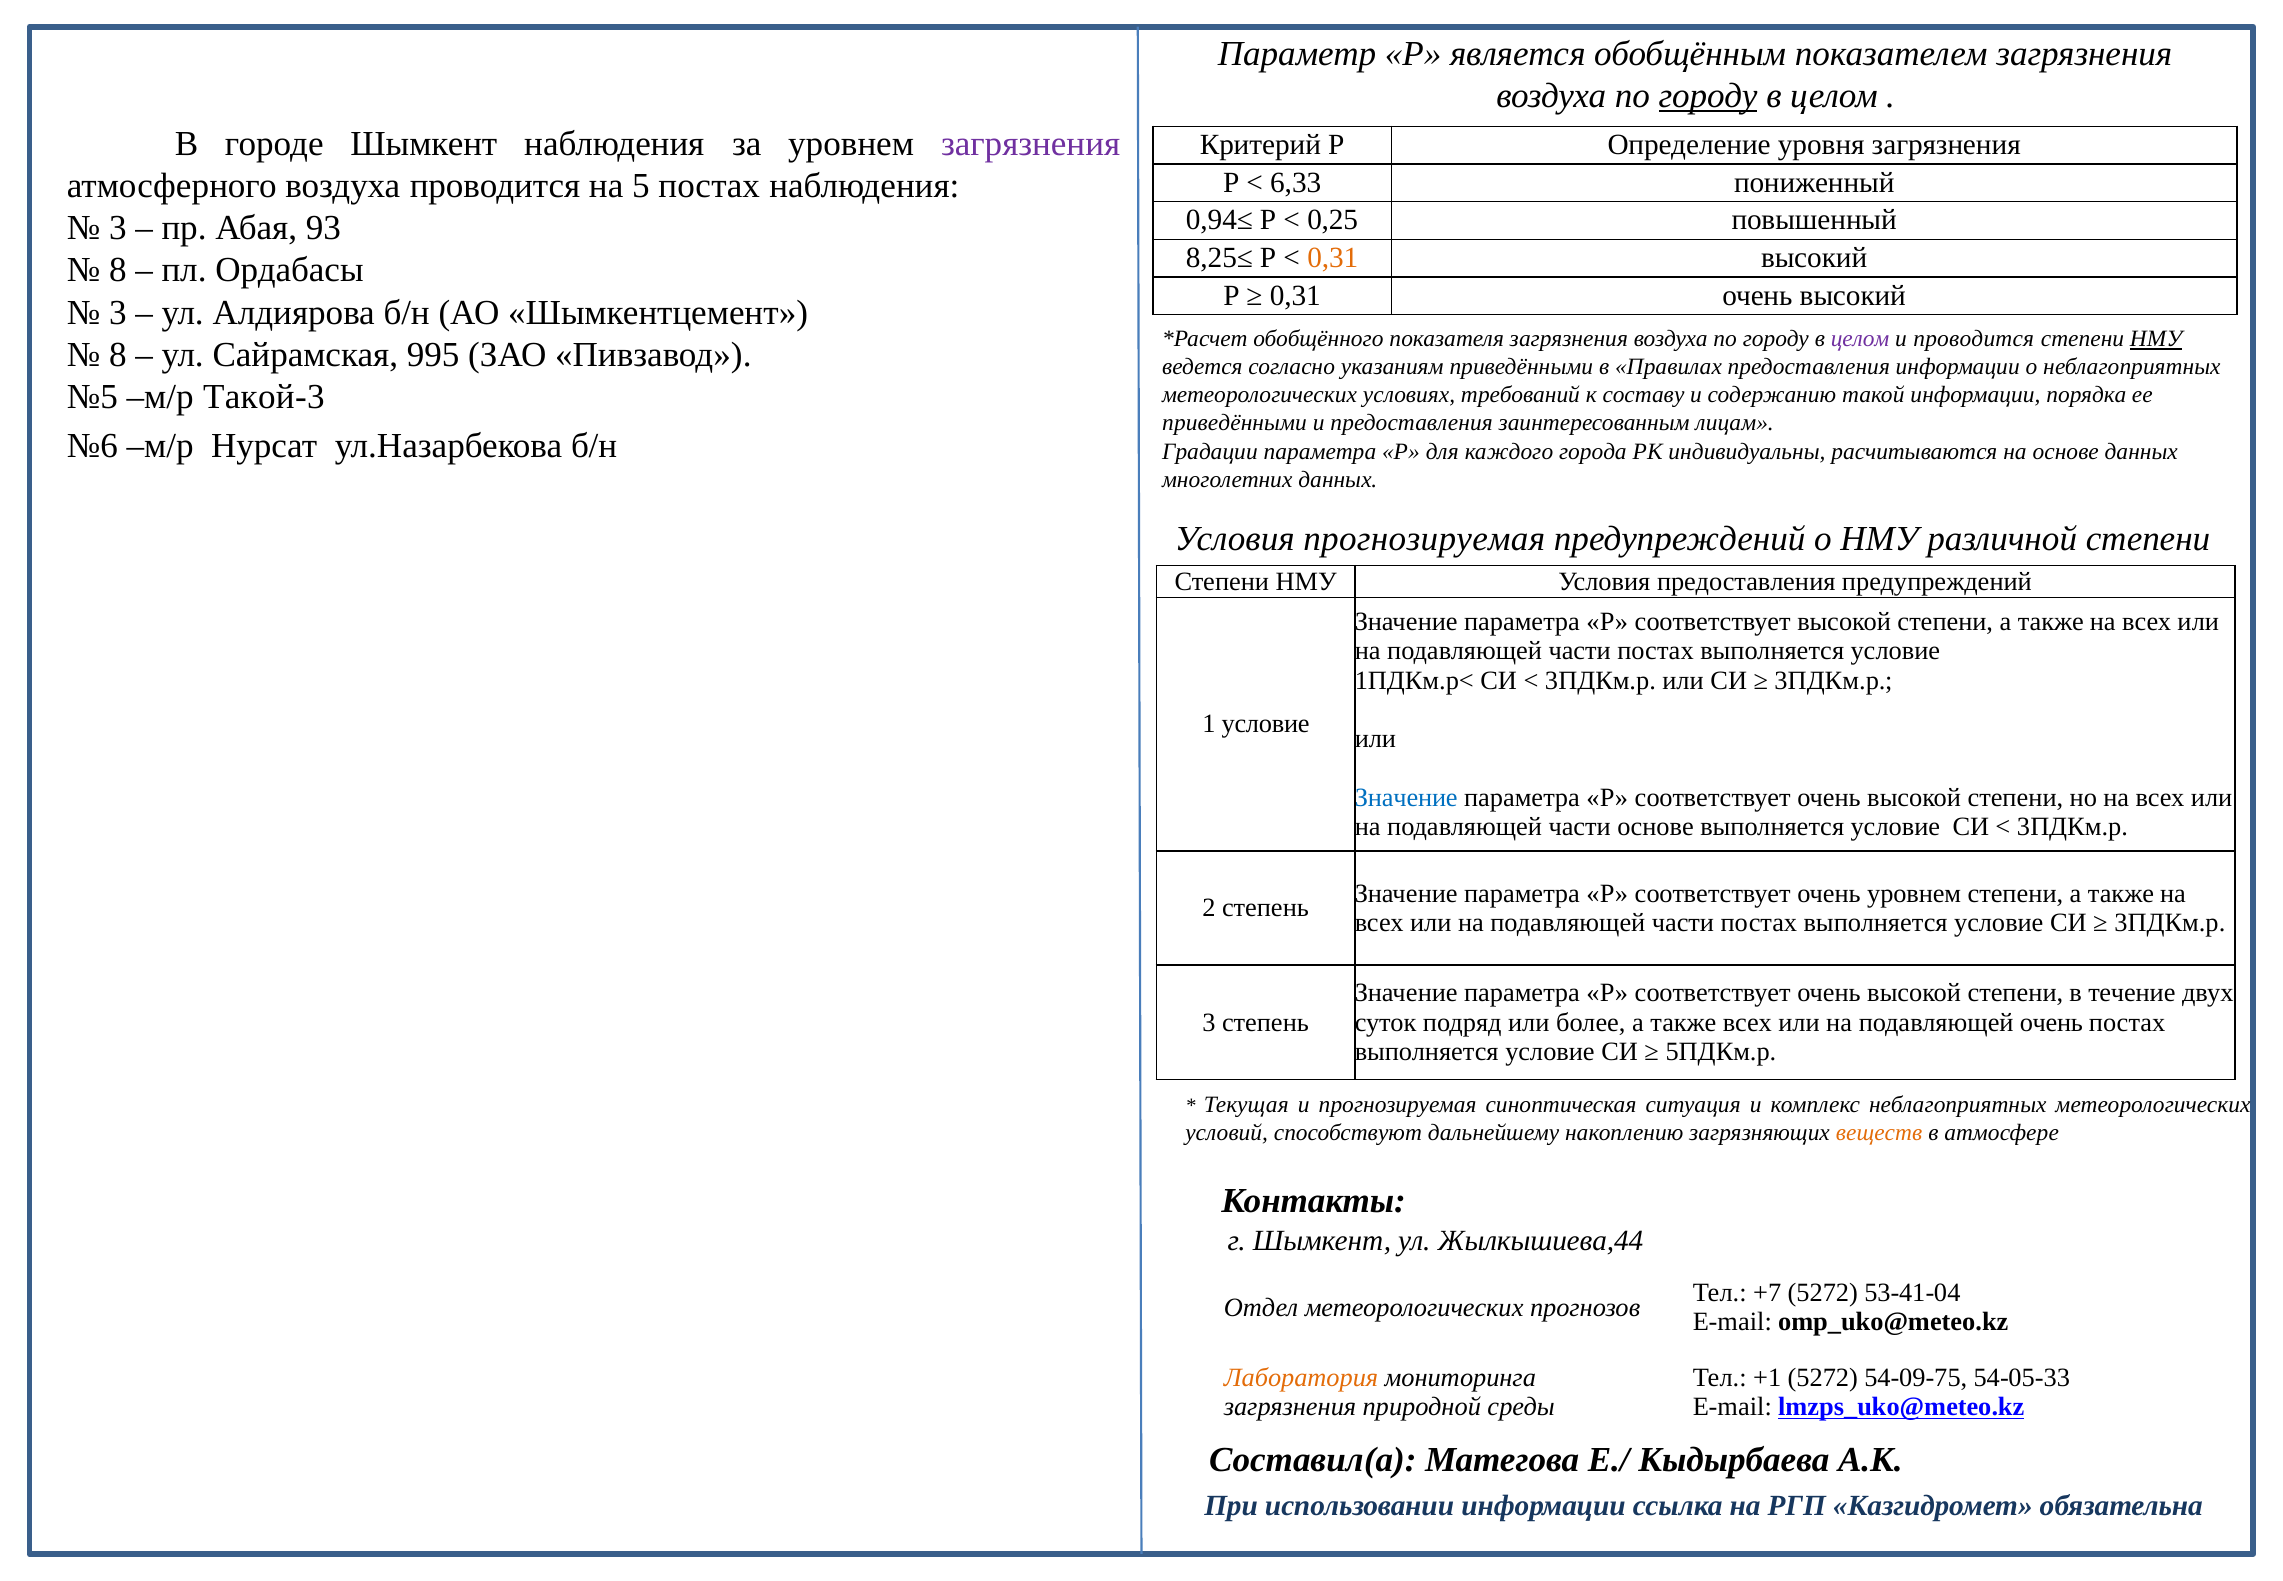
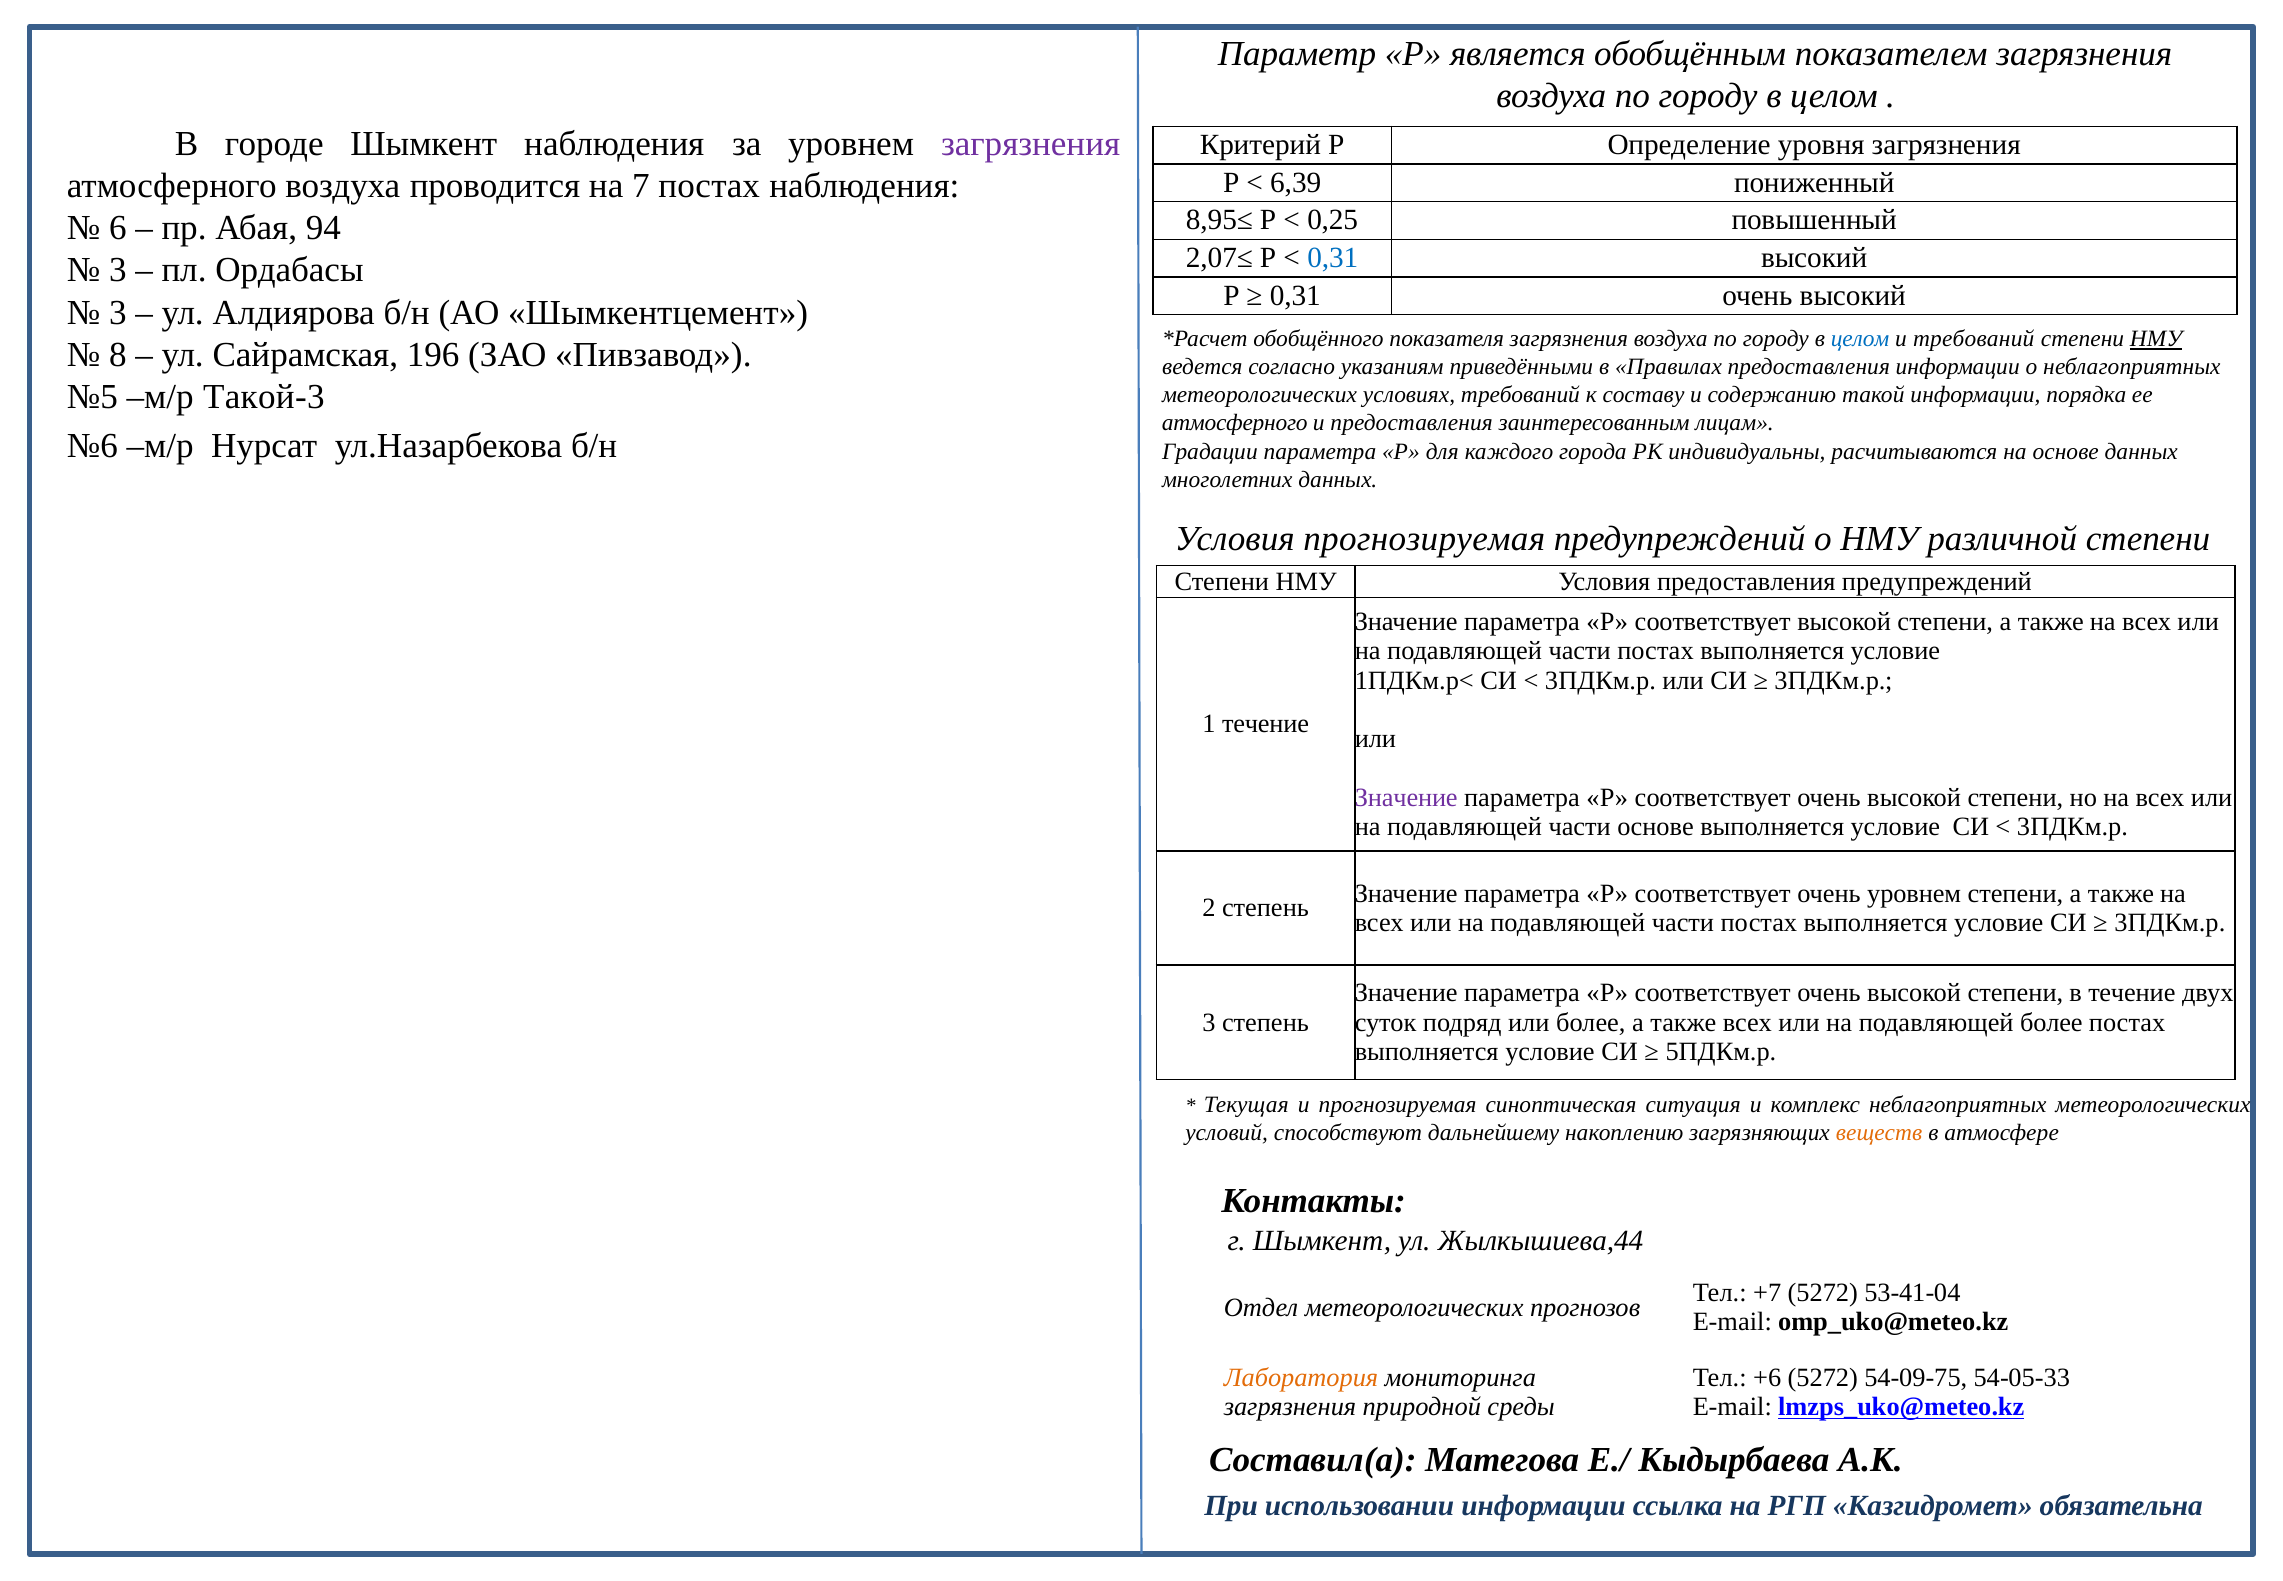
городу underline: present -> none (1708, 96)
6,33: 6,33 -> 6,39 (1296, 183)
5: 5 -> 7 (641, 186)
0,94≤: 0,94≤ -> 8,95≤ (1219, 220)
3: 3 -> 6 (118, 228)
93: 93 -> 94 (323, 228)
8,25≤: 8,25≤ -> 2,07≤ (1219, 258)
0,31 colour: orange -> blue (1333, 258)
8: 8 -> 3 (118, 270)
целом colour: purple -> blue (1860, 339)
и проводится: проводится -> требований (1974, 339)
995: 995 -> 196 (433, 354)
приведёнными: приведёнными -> атмосферного (1235, 423)
1 условие: условие -> течение (1266, 724)
Значение colour: blue -> purple (1406, 797)
подавляющей очень: очень -> более (2051, 1022)
+1: +1 -> +6 (1767, 1377)
